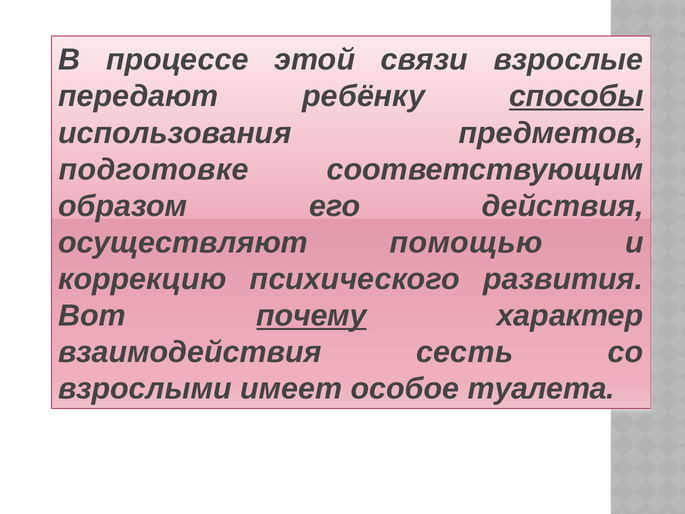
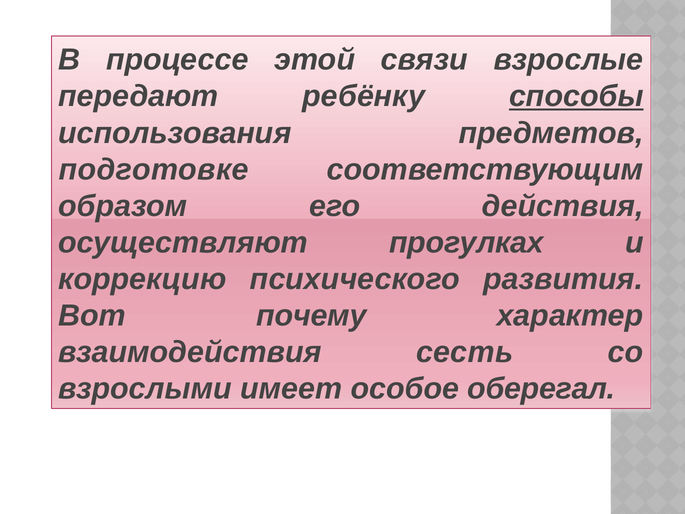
помощью: помощью -> прогулках (467, 243)
почему underline: present -> none (312, 316)
туалета: туалета -> оберегал (541, 389)
